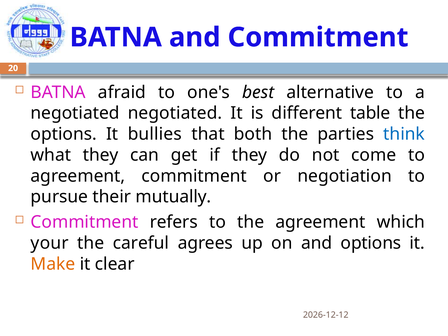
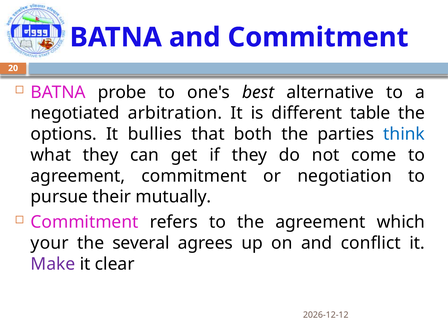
afraid: afraid -> probe (122, 92)
negotiated negotiated: negotiated -> arbitration (175, 113)
careful: careful -> several (141, 243)
and options: options -> conflict (371, 243)
Make colour: orange -> purple (53, 264)
